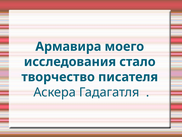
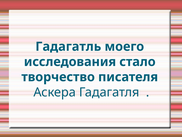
Армавира: Армавира -> Гадагатль (68, 46)
